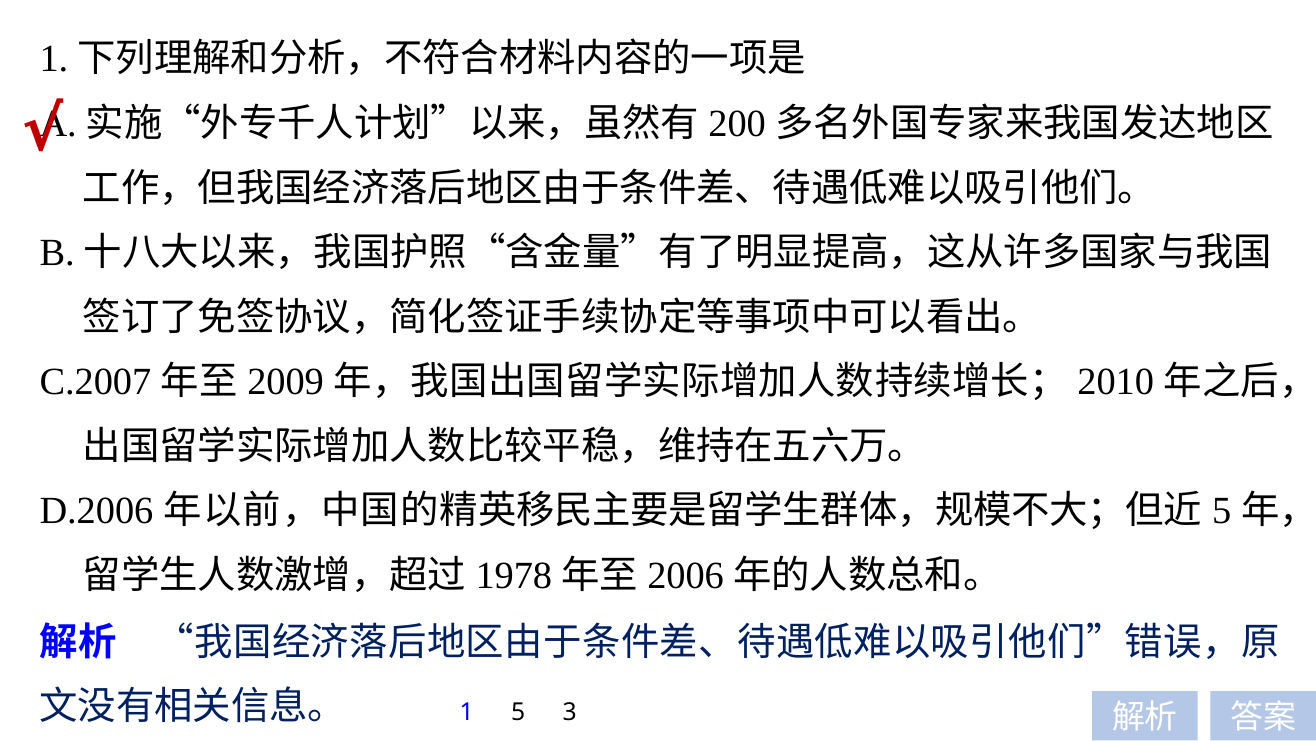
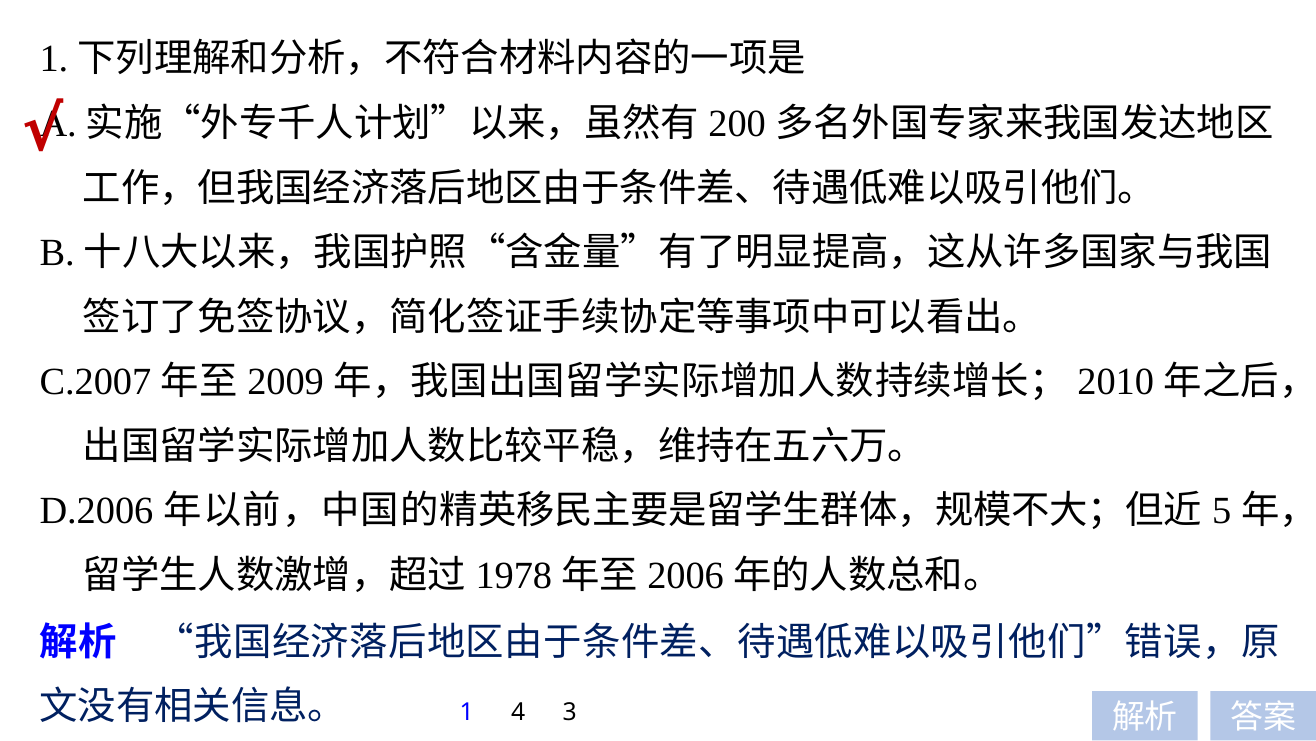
1 5: 5 -> 4 (518, 711)
